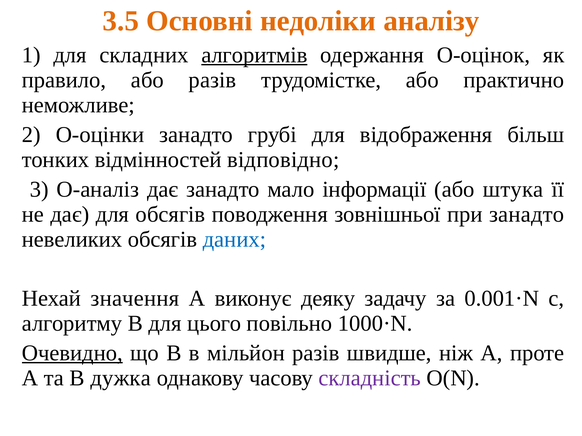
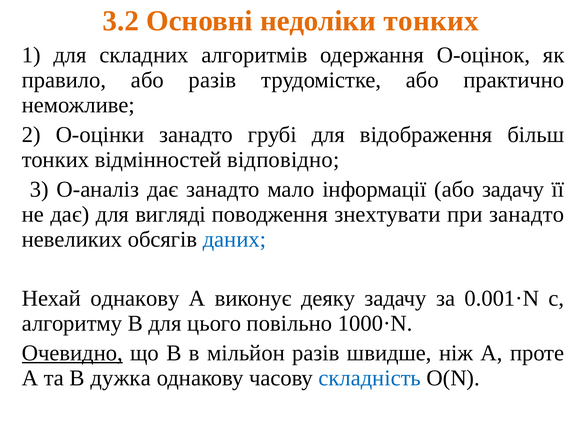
3.5: 3.5 -> 3.2 (121, 21)
недоліки аналізу: аналізу -> тонких (431, 21)
алгоритмів underline: present -> none (254, 55)
або штука: штука -> задачу (513, 189)
для обсягів: обсягів -> вигляді (171, 214)
зовнішньої: зовнішньої -> знехтувати (387, 214)
Нехай значення: значення -> однакову (135, 299)
складність colour: purple -> blue (370, 378)
